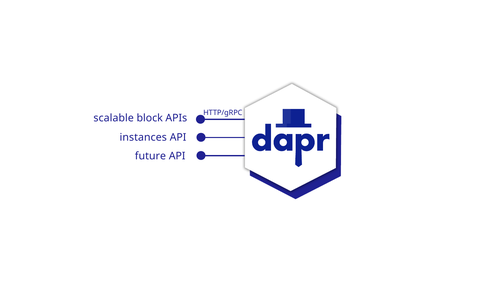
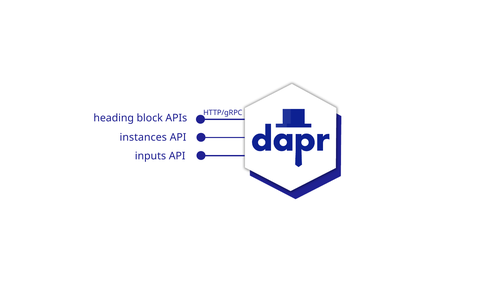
scalable: scalable -> heading (114, 118)
future: future -> inputs (150, 156)
